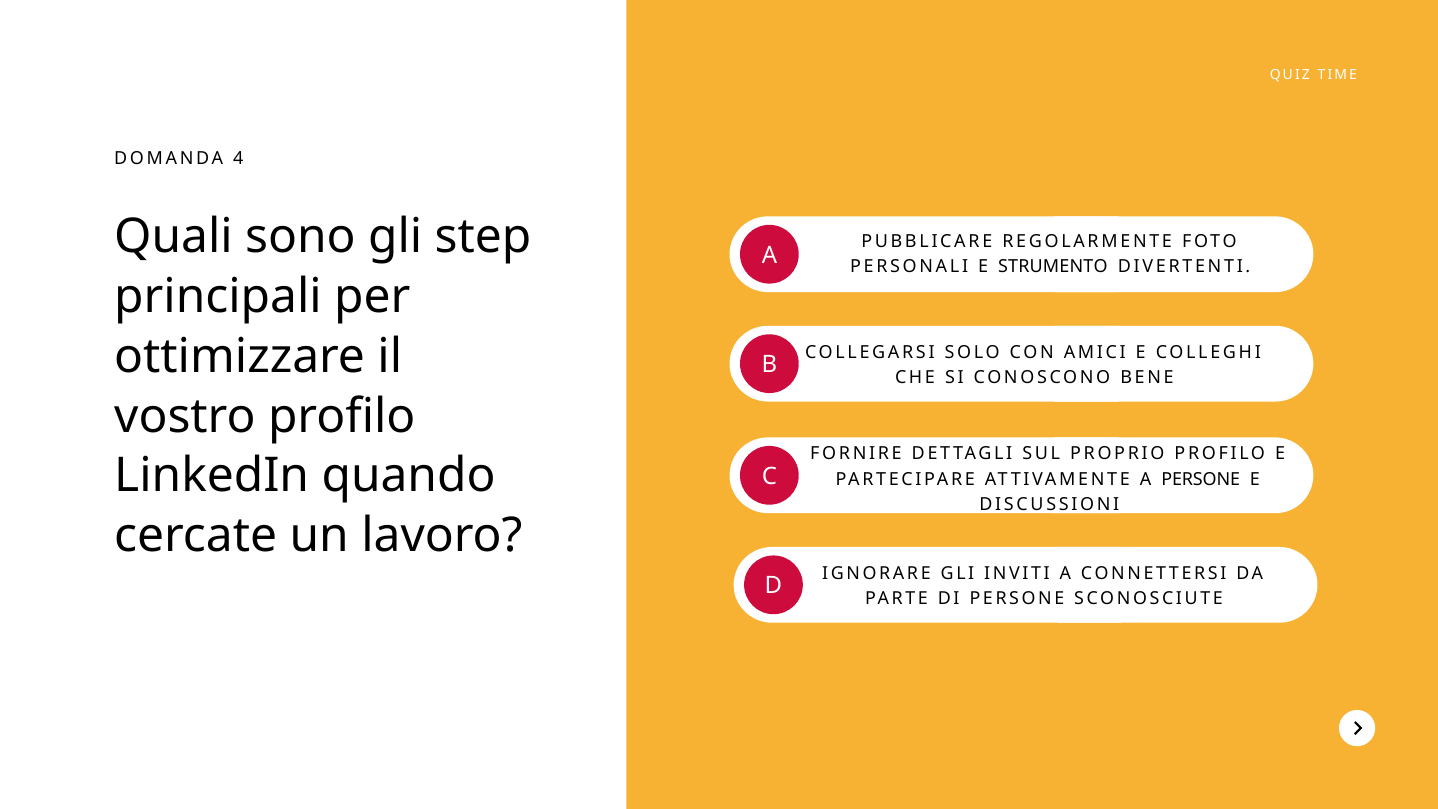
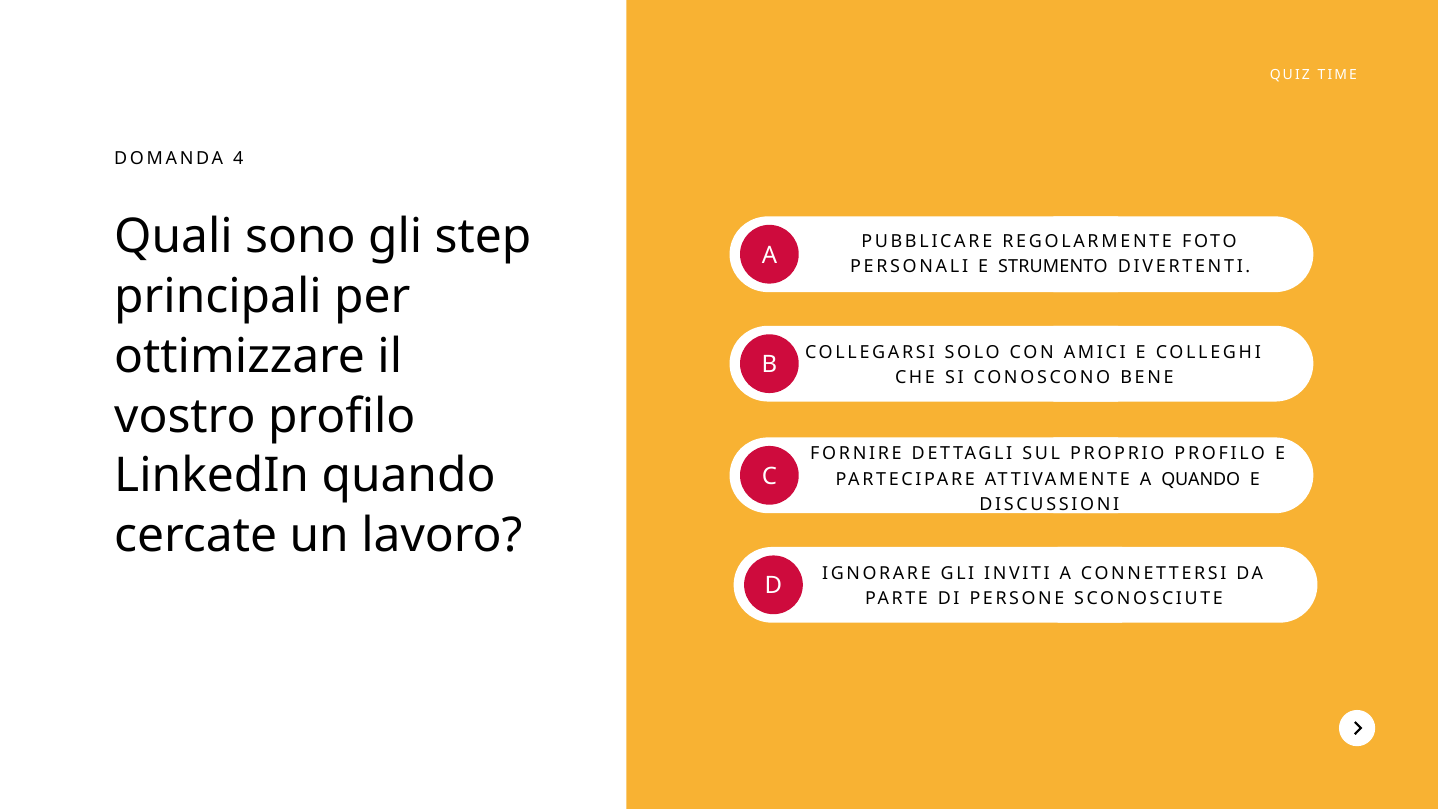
A PERSONE: PERSONE -> QUANDO (1201, 479)
